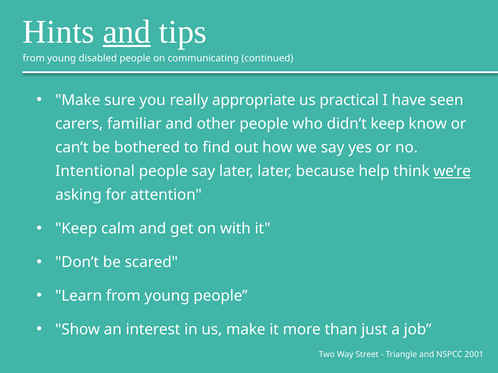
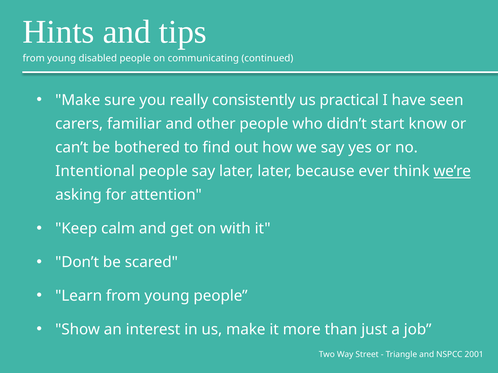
and underline: present -> none (127, 32)
appropriate: appropriate -> consistently (254, 100)
didn’t keep: keep -> start (388, 124)
help: help -> ever (374, 171)
